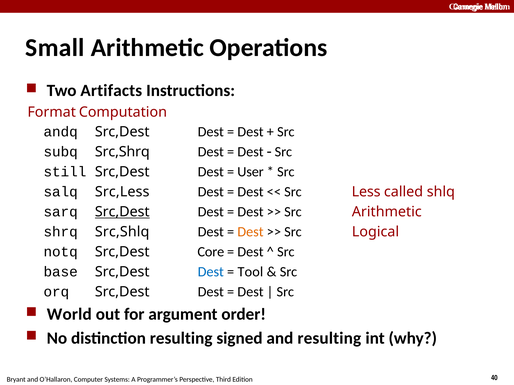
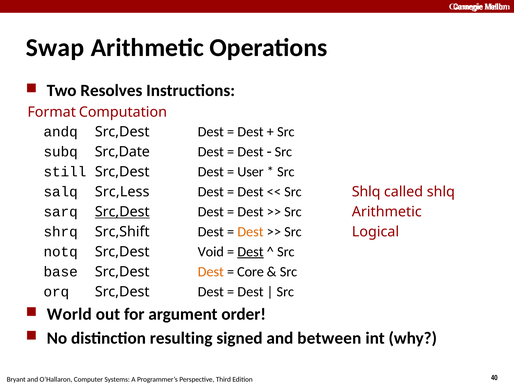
Small: Small -> Swap (55, 48)
Artifacts: Artifacts -> Resolves (111, 91)
Src,Shrq: Src,Shrq -> Src,Date (122, 152)
Src Less: Less -> Shlq (366, 192)
Src,Shlq: Src,Shlq -> Src,Shift (122, 232)
Core: Core -> Void (211, 252)
Dest underline: none -> present (250, 252)
Dest colour: blue -> orange (211, 272)
Tool: Tool -> Core (251, 272)
and resulting: resulting -> between (329, 339)
